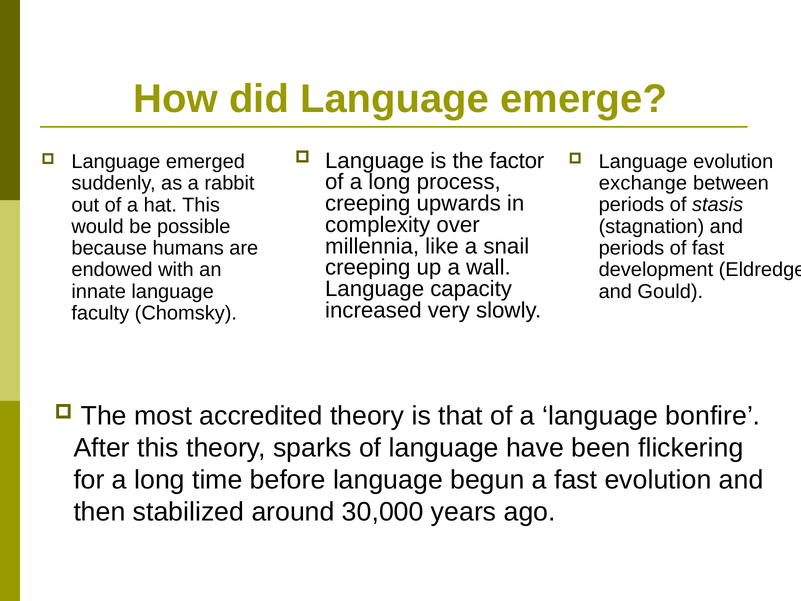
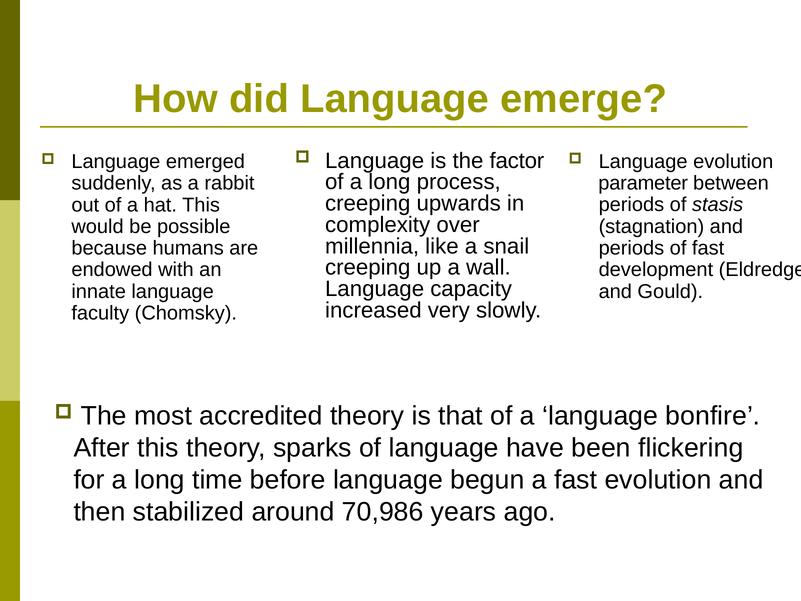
exchange: exchange -> parameter (643, 183)
30,000: 30,000 -> 70,986 (383, 512)
